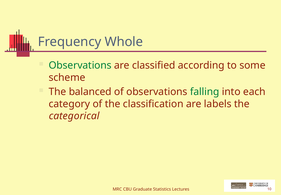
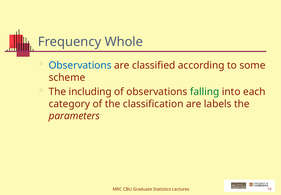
Observations colour: green -> blue (80, 65)
balanced: balanced -> including (90, 92)
categorical: categorical -> parameters (74, 116)
